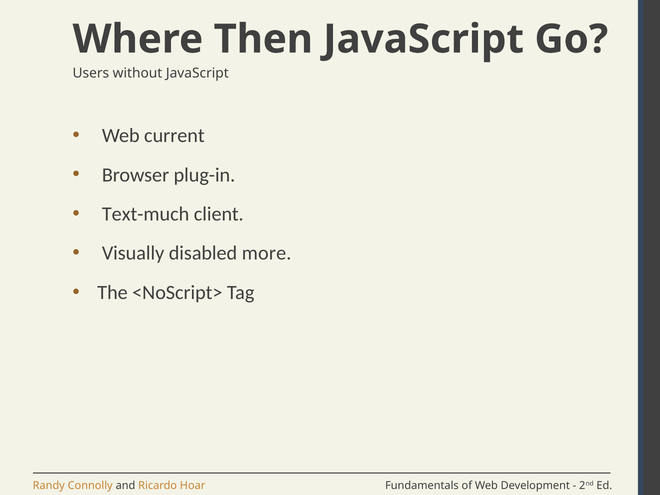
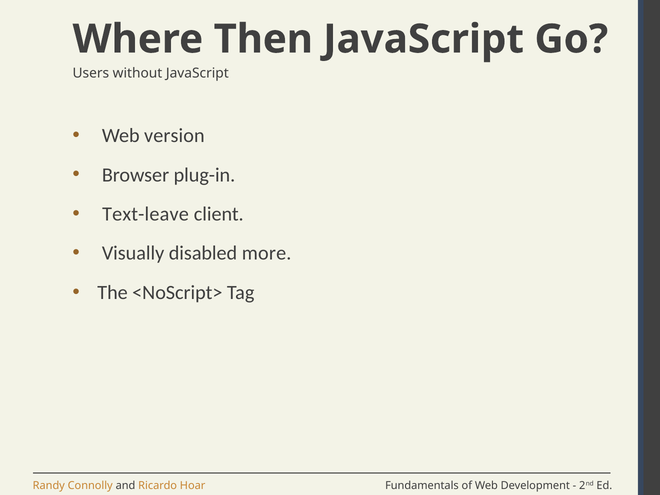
current: current -> version (174, 136)
Text-much: Text-much -> Text-leave (145, 214)
